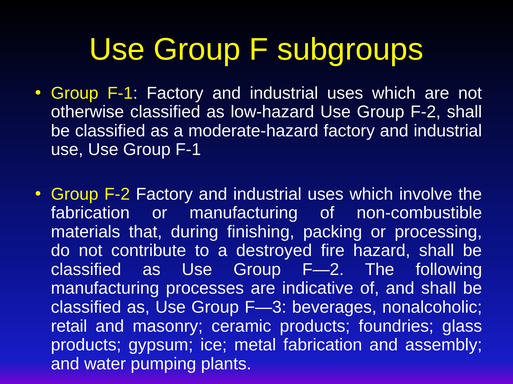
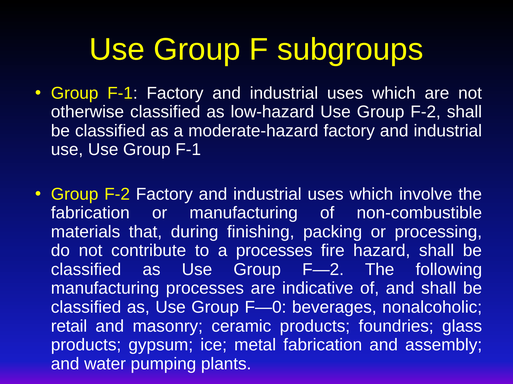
a destroyed: destroyed -> processes (274, 251)
F—3: F—3 -> F—0 (266, 308)
